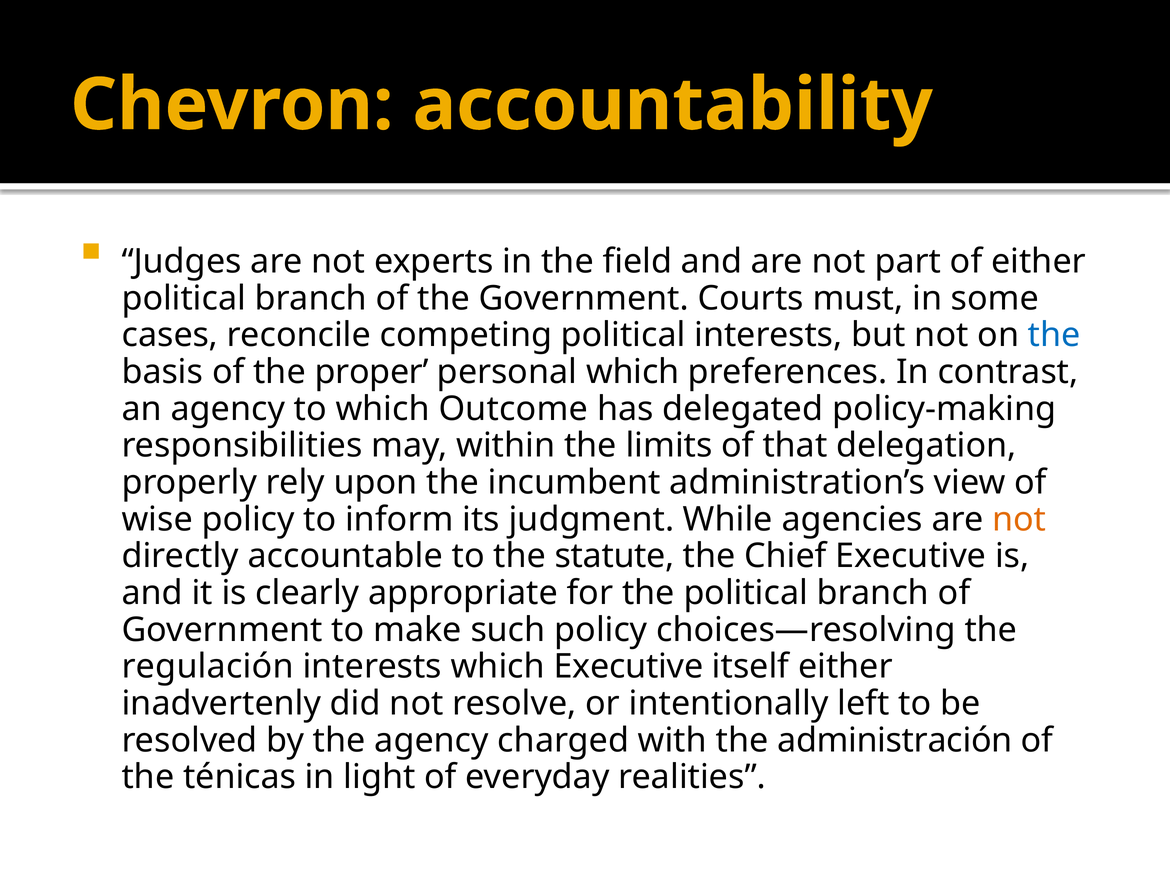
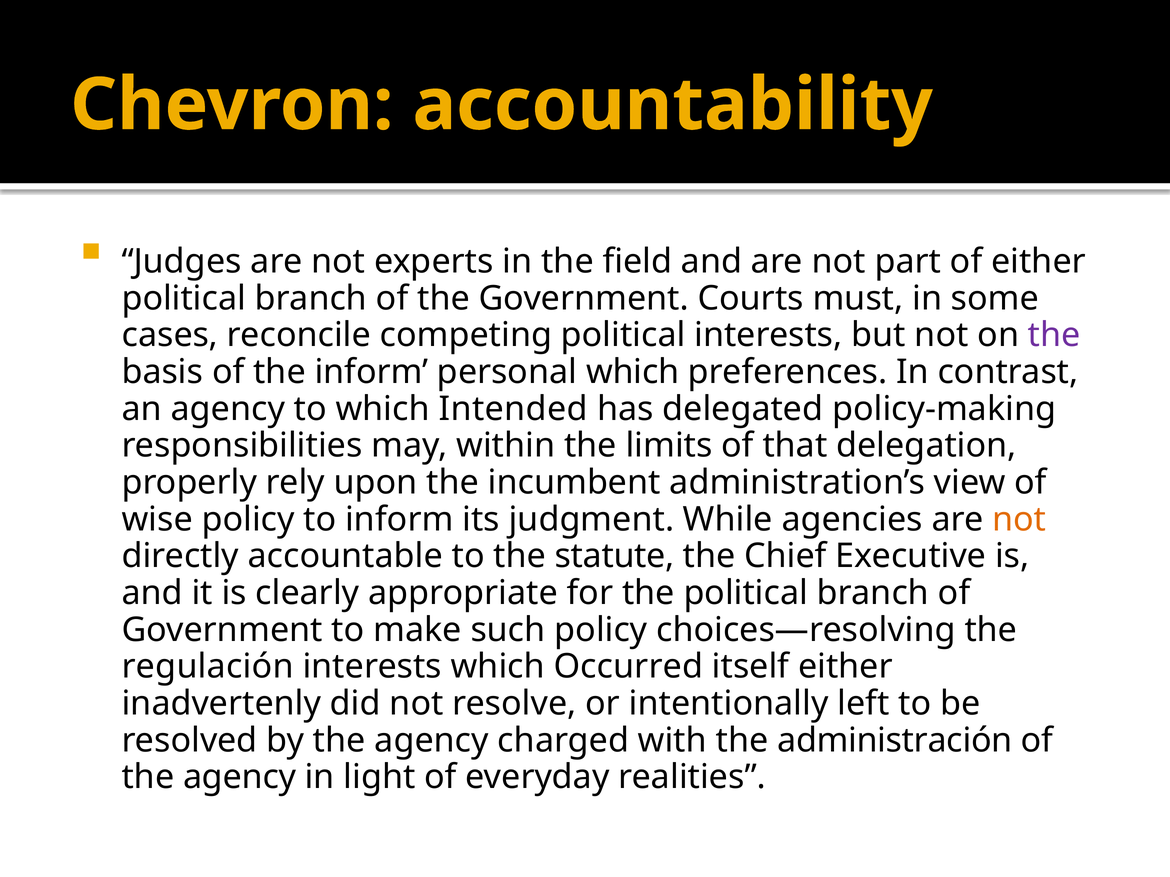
the colour: blue -> purple (1054, 335)
the proper: proper -> inform (372, 372)
Outcome: Outcome -> Intended (513, 409)
which Executive: Executive -> Occurred (628, 667)
ténicas: ténicas -> agency (240, 778)
